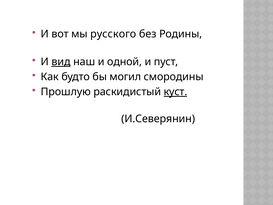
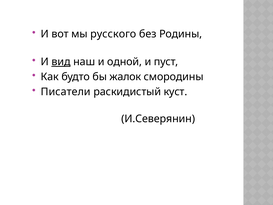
могил: могил -> жалок (125, 77)
Прошлую: Прошлую -> Писатели (66, 92)
куст underline: present -> none (175, 92)
